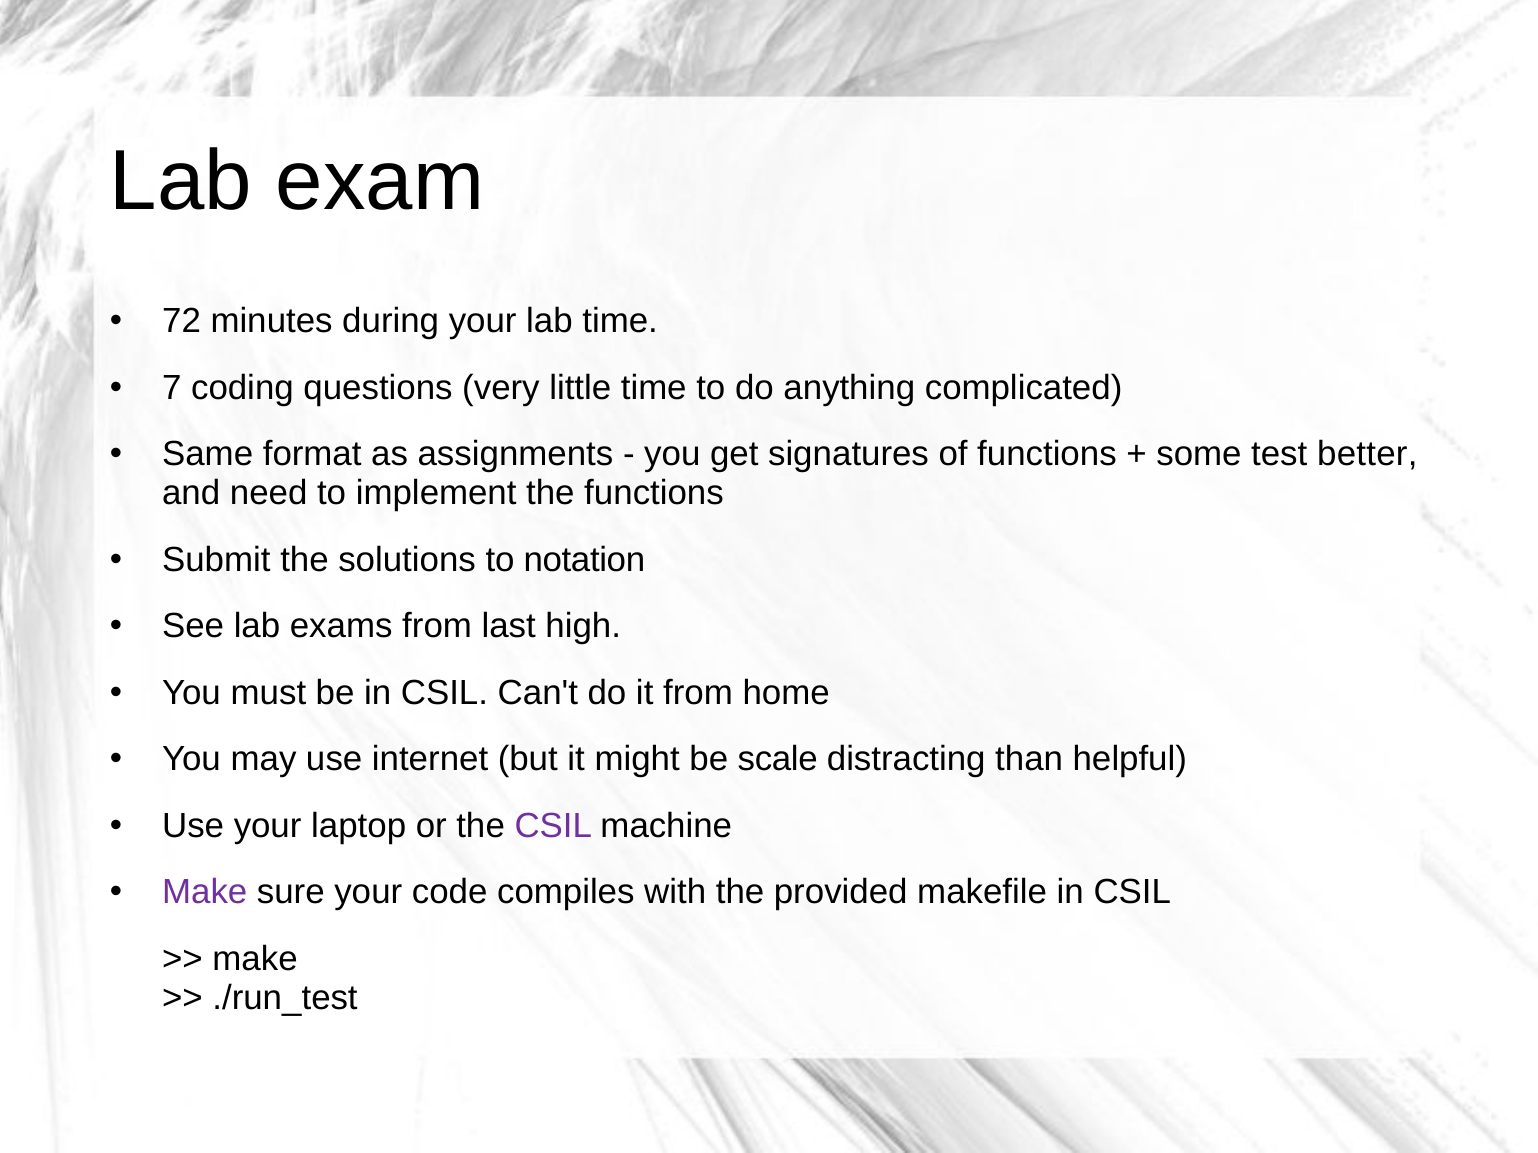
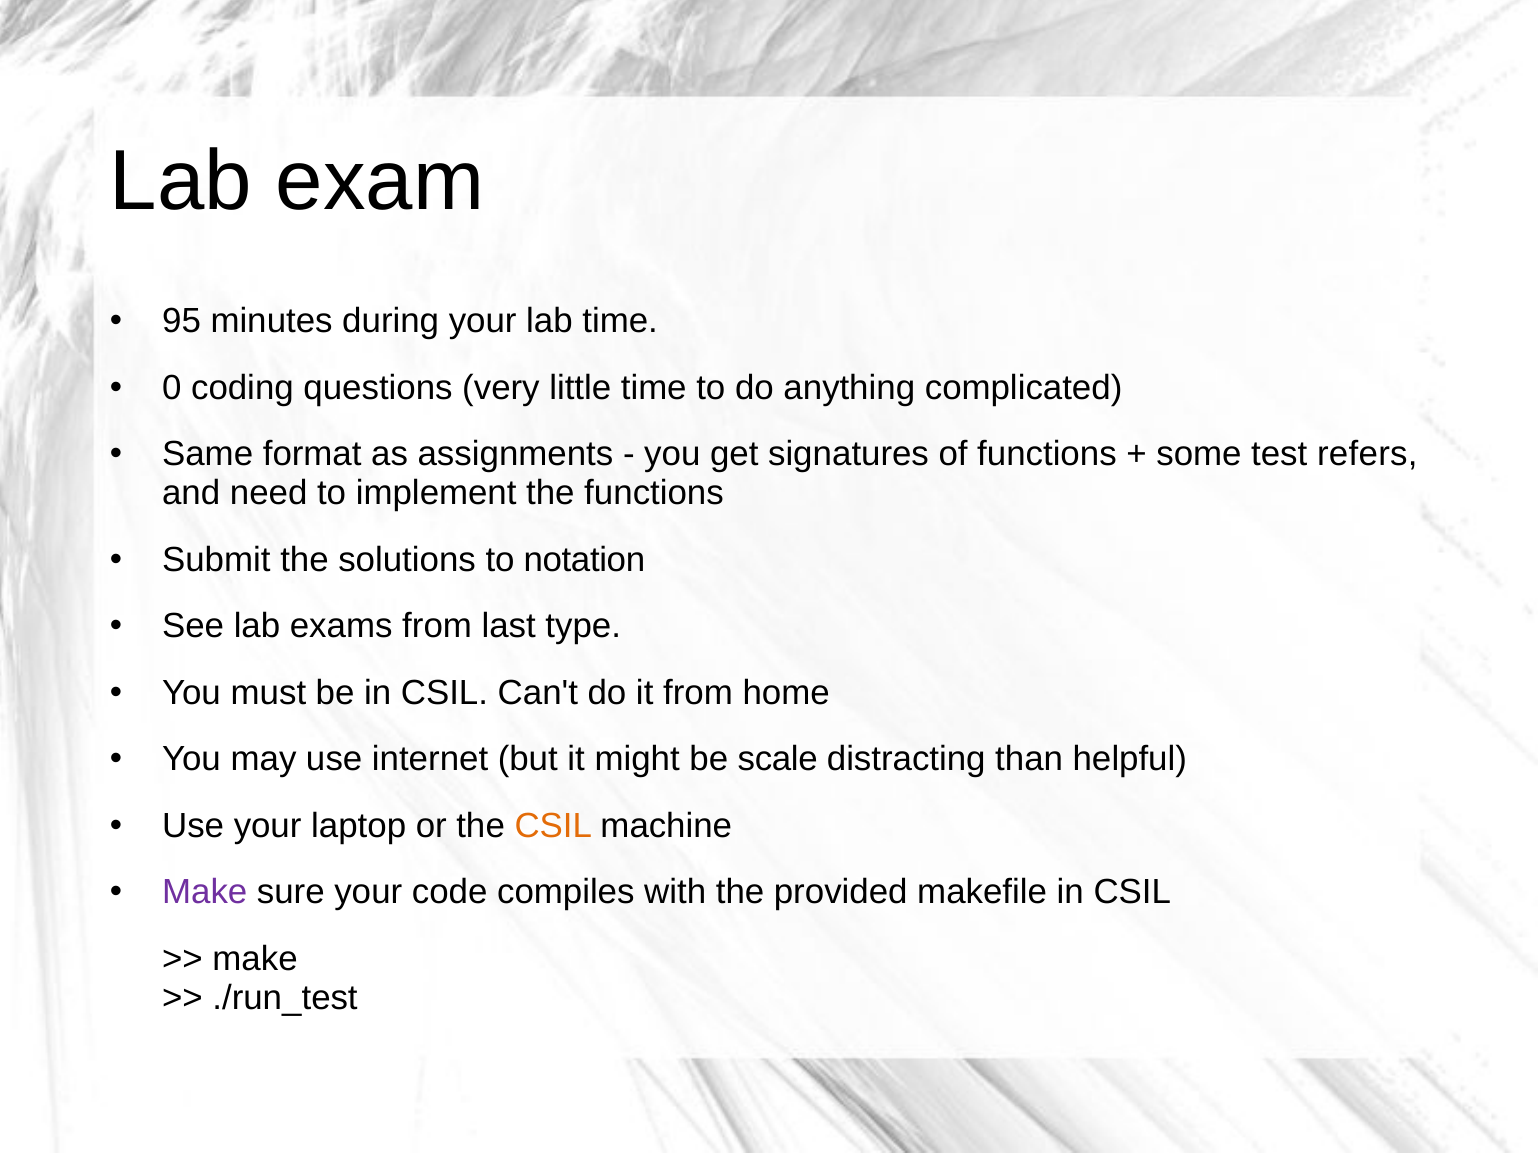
72: 72 -> 95 (182, 321)
7: 7 -> 0 (172, 388)
better: better -> refers (1367, 454)
high: high -> type (583, 626)
CSIL colour: purple -> orange (553, 826)
